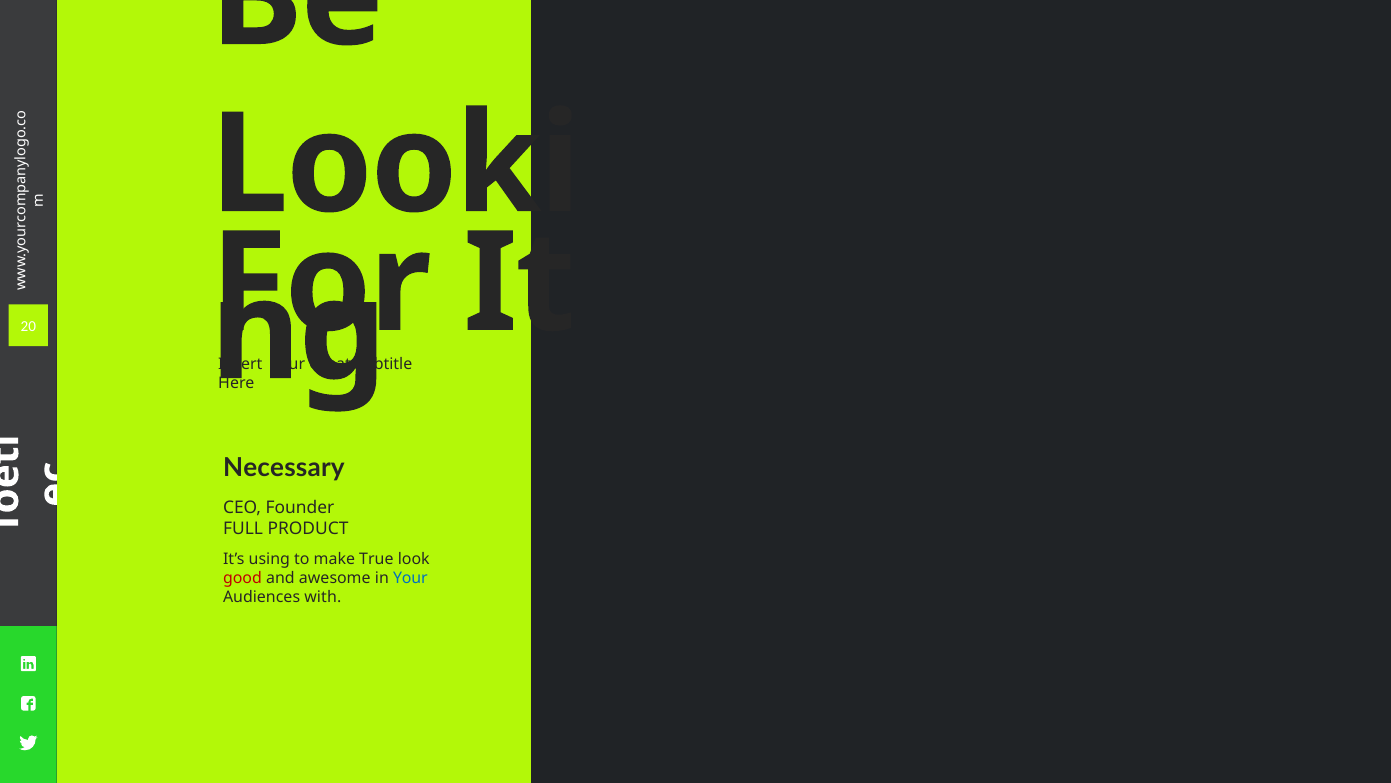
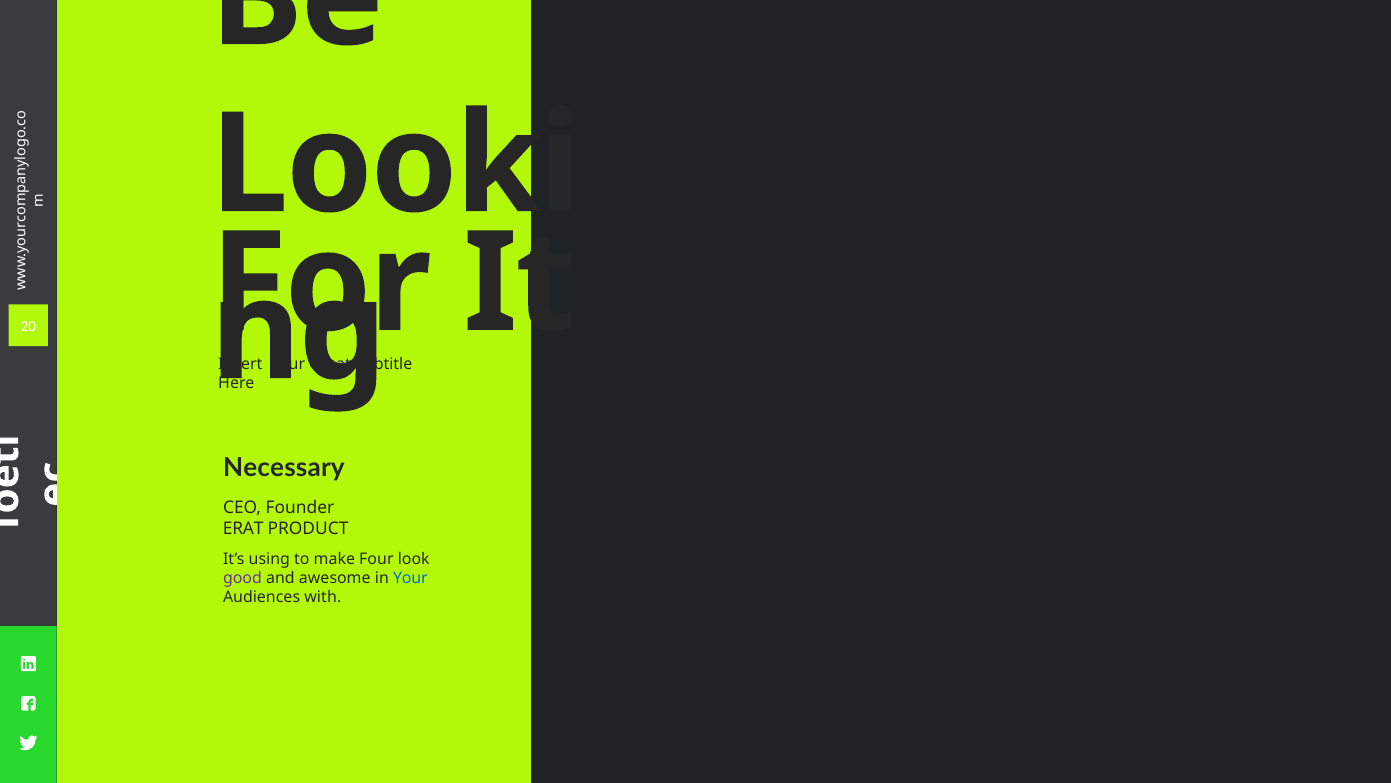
FULL: FULL -> ERAT (243, 528)
True: True -> Four (376, 559)
good colour: red -> purple (242, 578)
